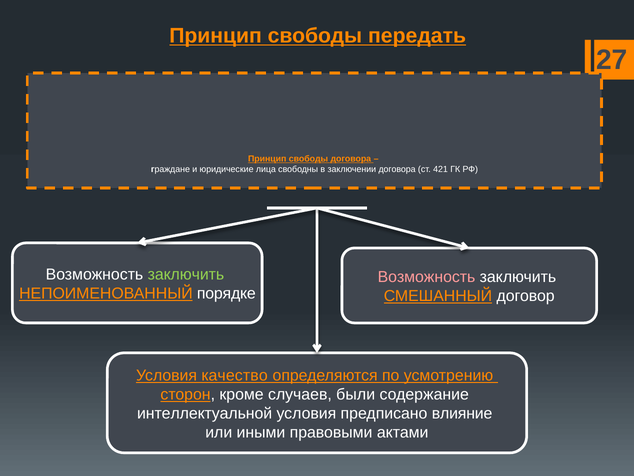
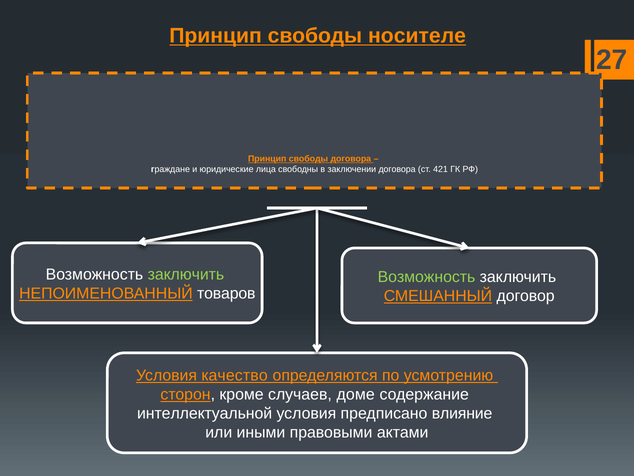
передать: передать -> носителе (417, 36)
Возможность colour: pink -> light green (426, 277)
порядке: порядке -> товаров (226, 293)
были: были -> доме (356, 394)
